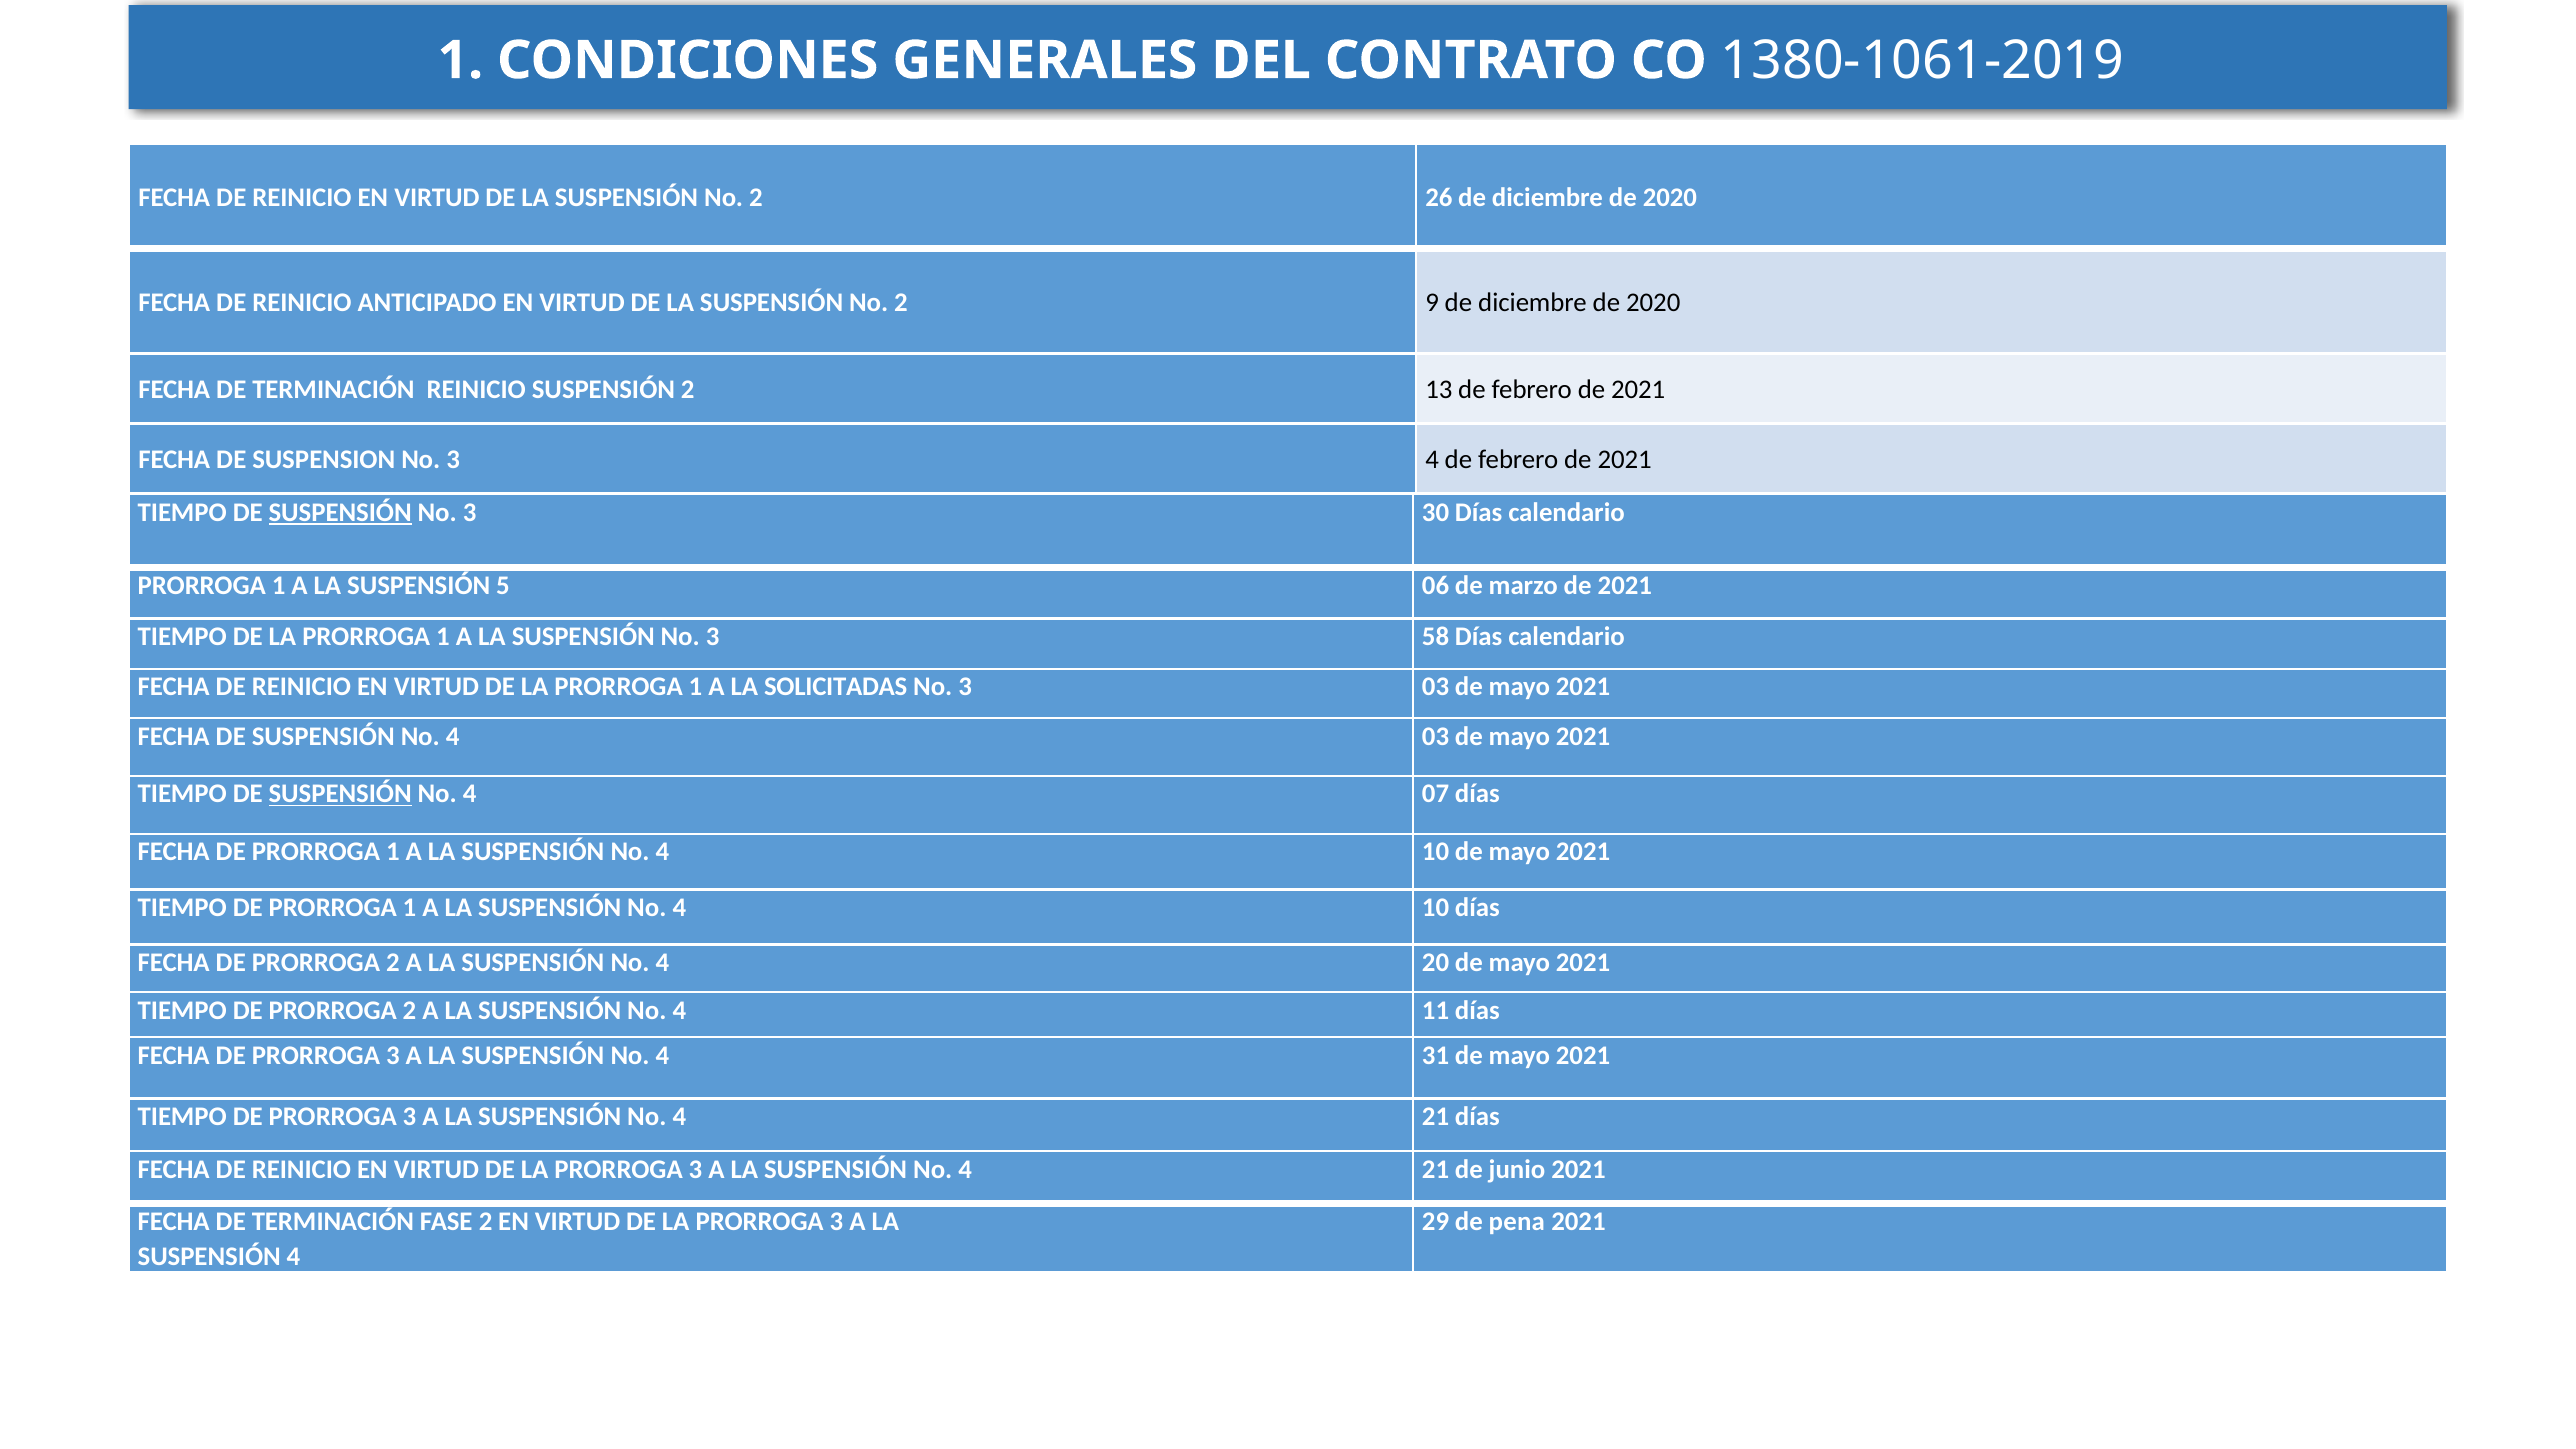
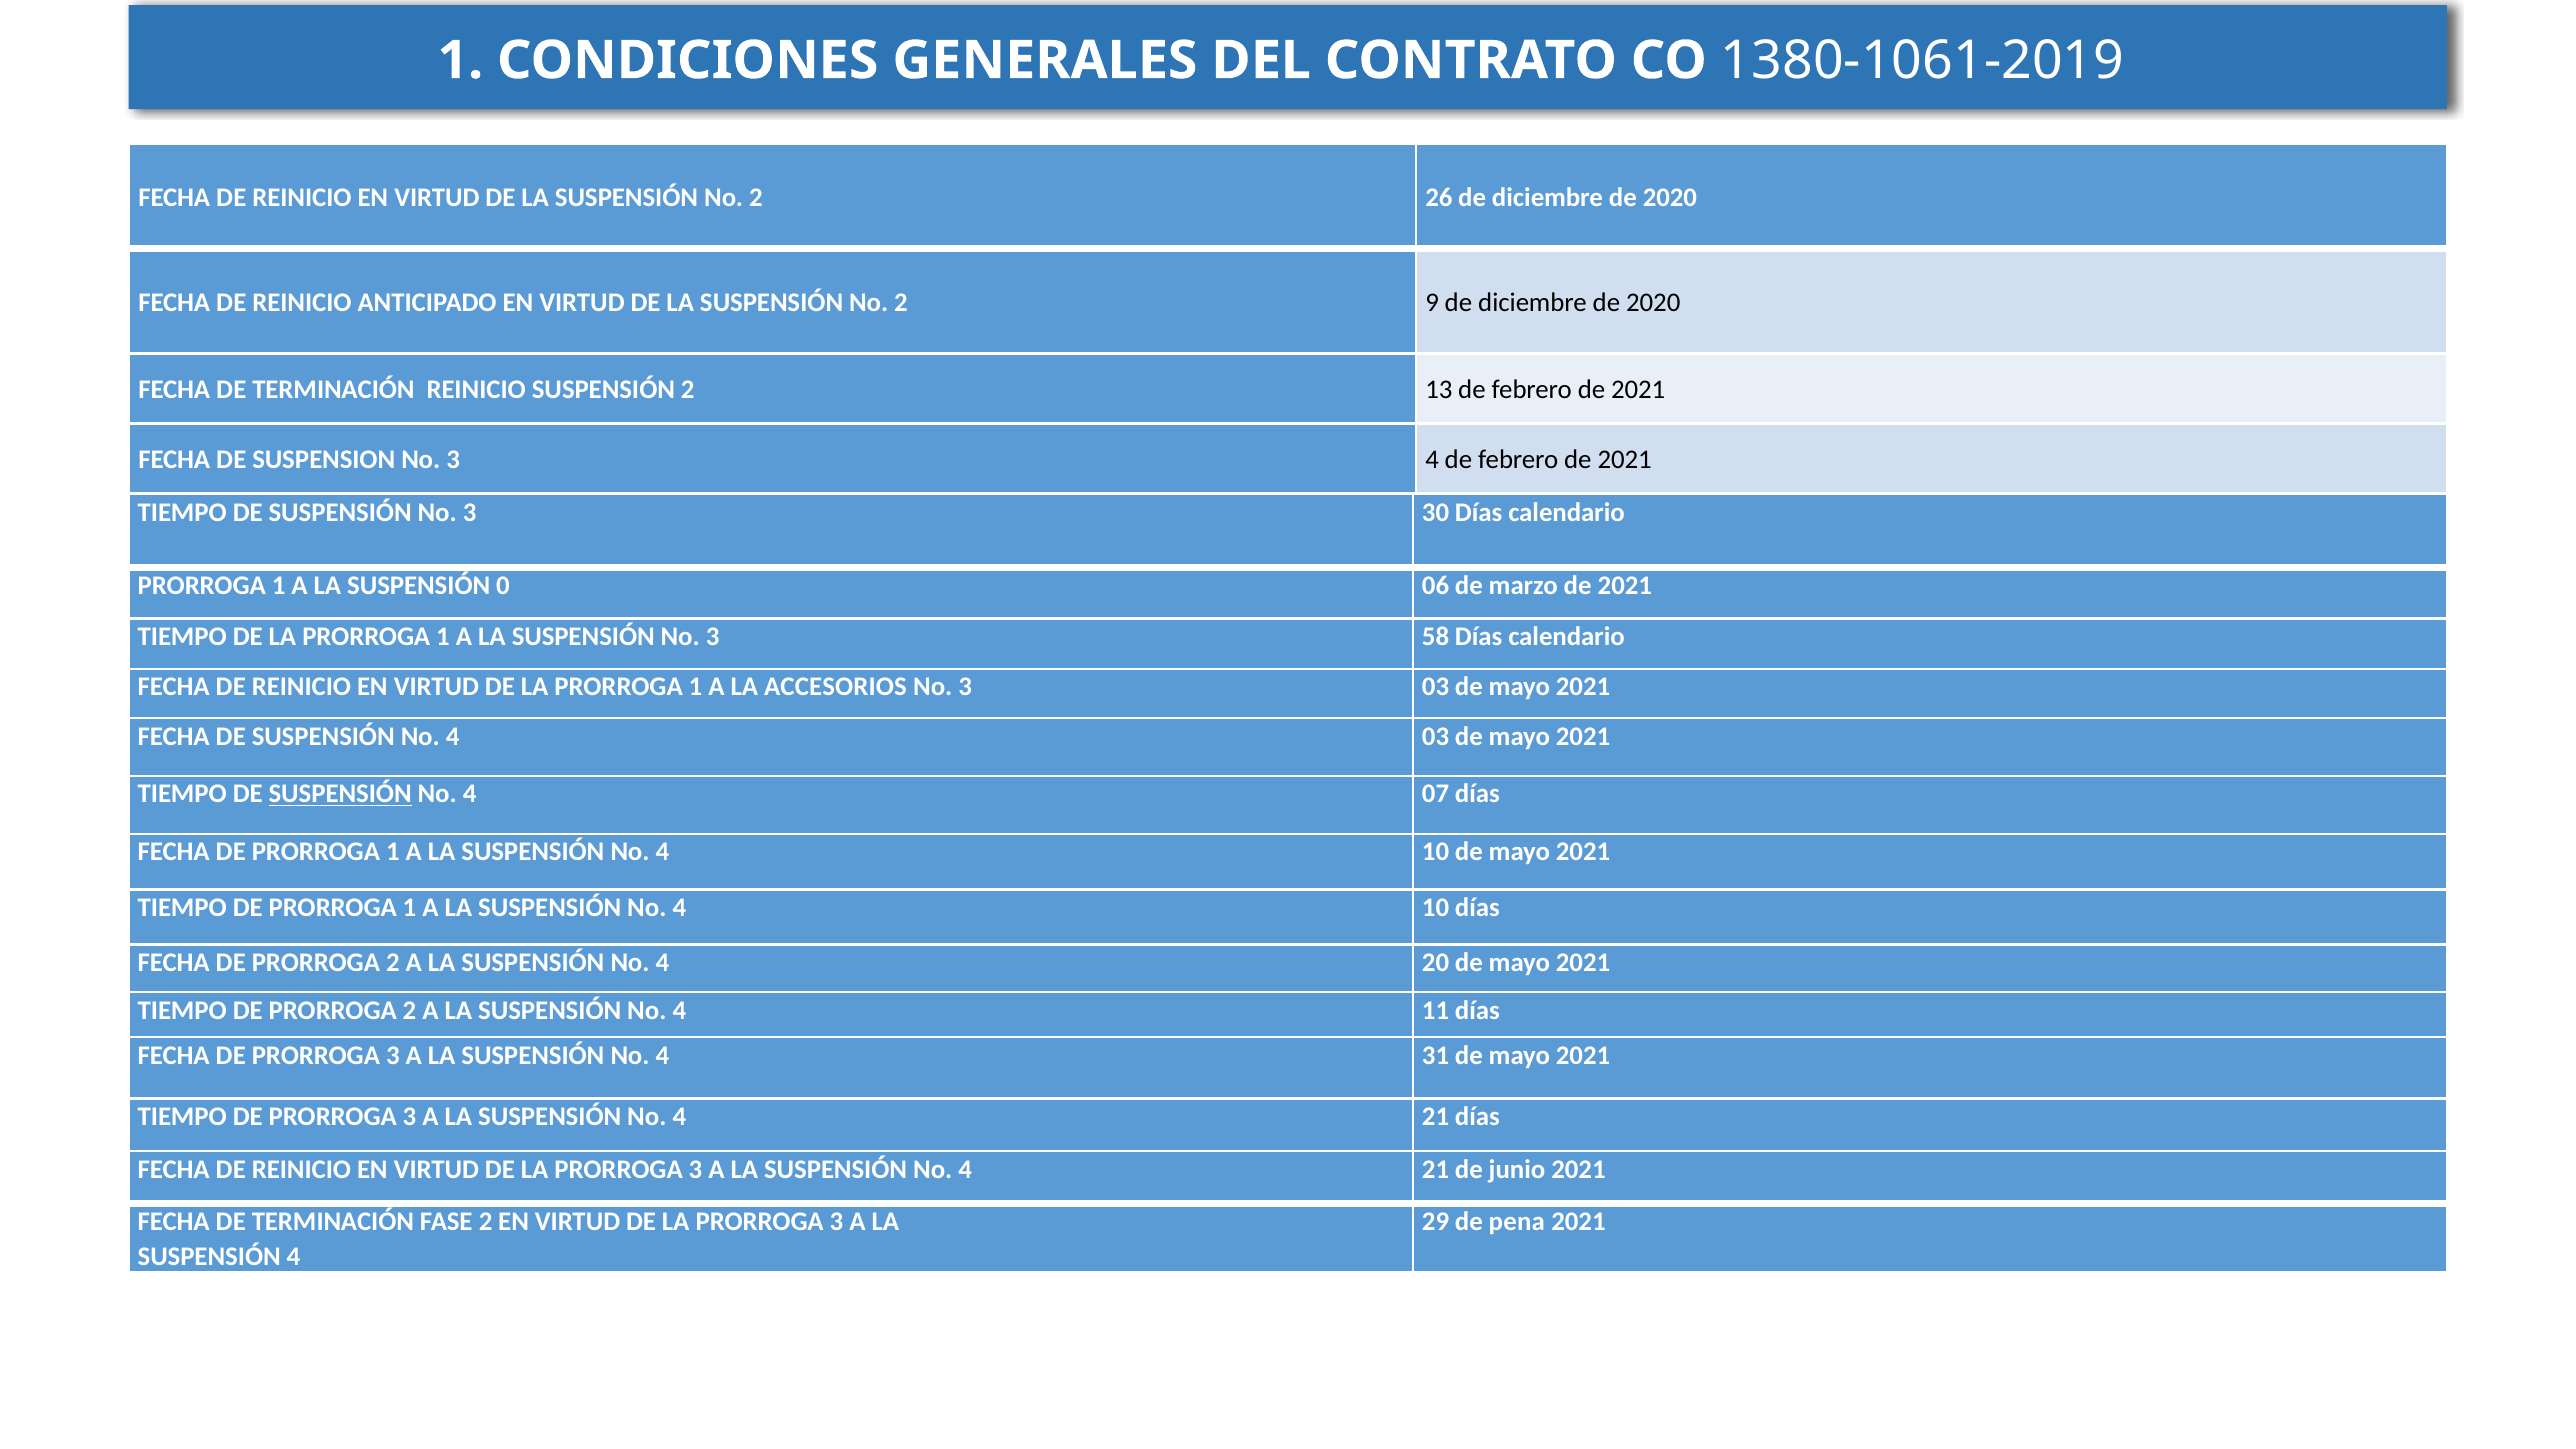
SUSPENSIÓN underline: present -> none (340, 512)
5: 5 -> 0 (503, 586)
SOLICITADAS: SOLICITADAS -> ACCESORIOS (836, 687)
